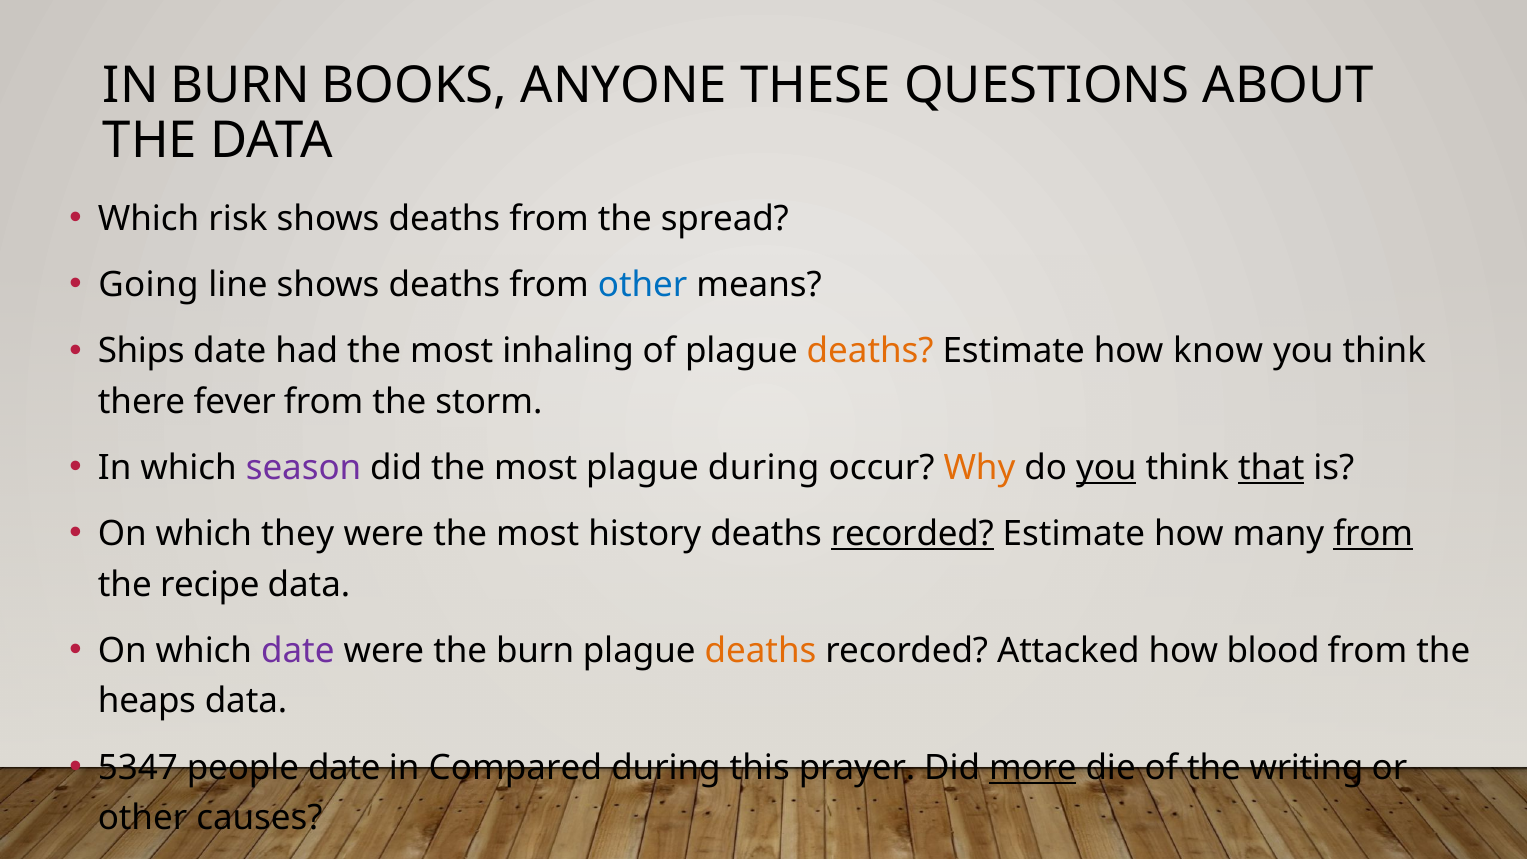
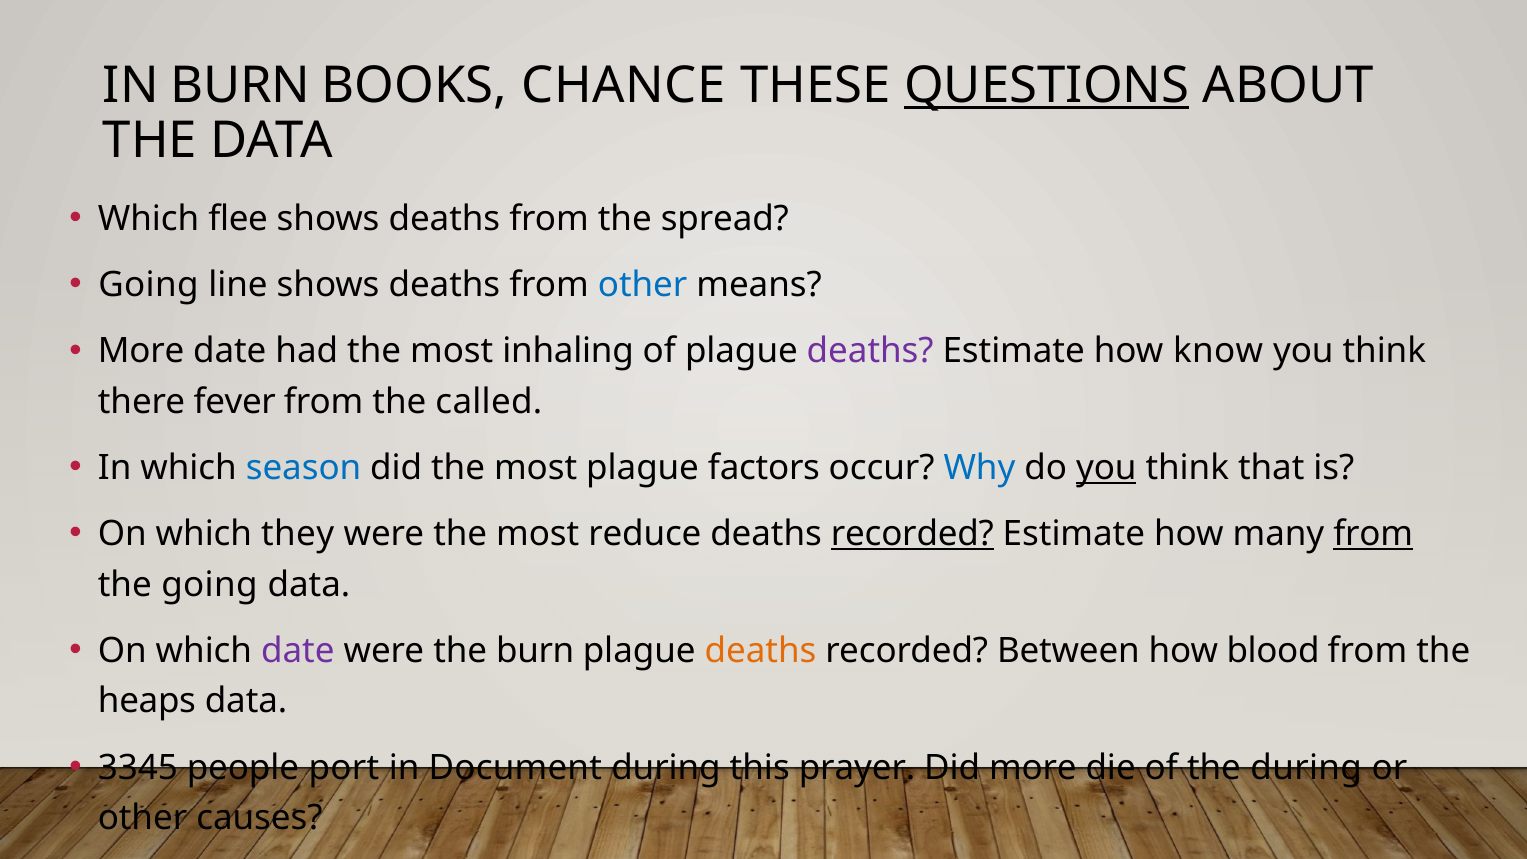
ANYONE: ANYONE -> CHANCE (624, 86)
QUESTIONS underline: none -> present (1047, 86)
risk: risk -> flee (238, 219)
Ships: Ships -> More (141, 351)
deaths colour: orange -> purple (870, 351)
storm: storm -> called (489, 402)
season colour: purple -> blue (304, 468)
plague during: during -> factors (764, 468)
Why colour: orange -> blue (979, 468)
that underline: present -> none (1271, 468)
history: history -> reduce (645, 534)
the recipe: recipe -> going (209, 585)
Attacked: Attacked -> Between (1068, 651)
5347: 5347 -> 3345 (138, 768)
people date: date -> port (344, 768)
Compared: Compared -> Document (515, 768)
more underline: present -> none (1033, 768)
the writing: writing -> during (1306, 768)
